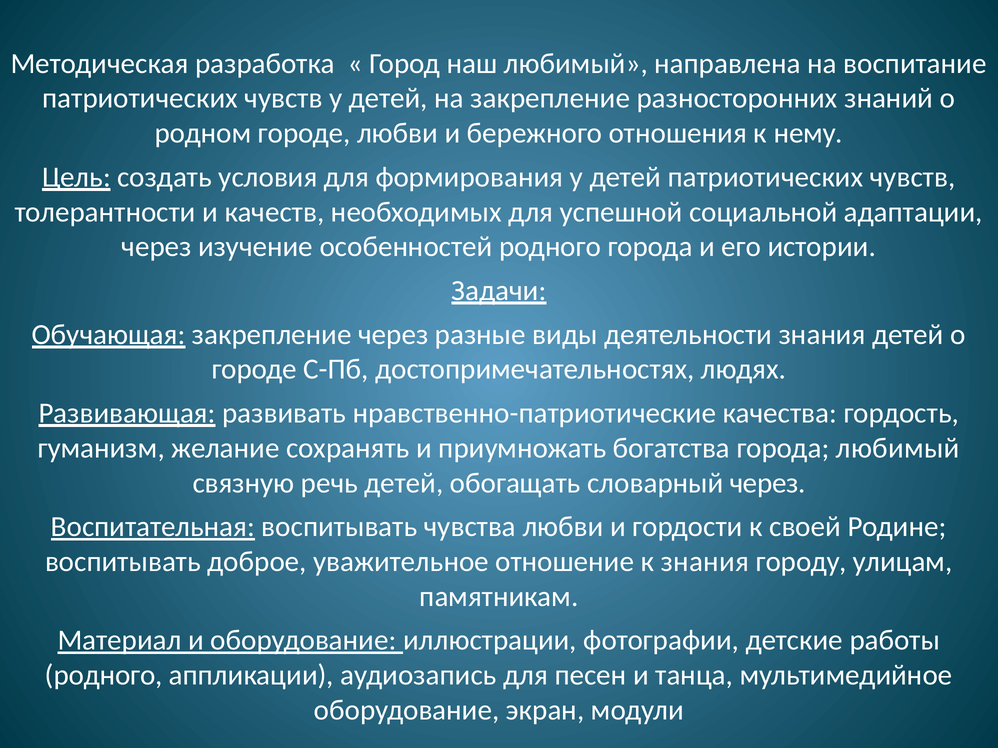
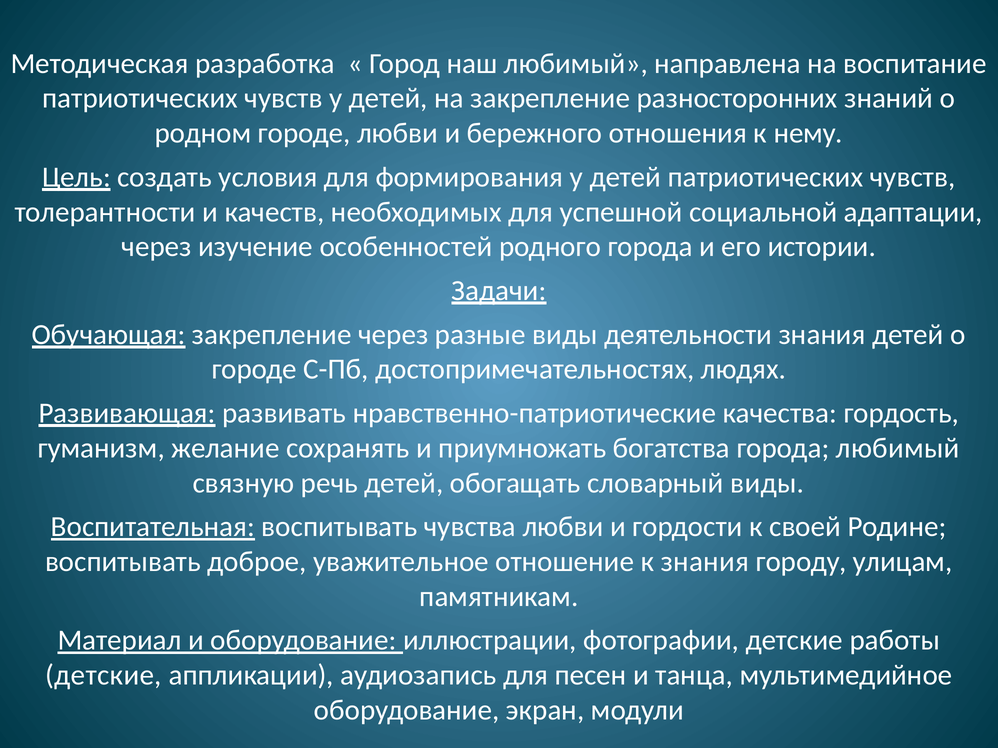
словарный через: через -> виды (767, 483)
родного: родного -> детские (103, 676)
